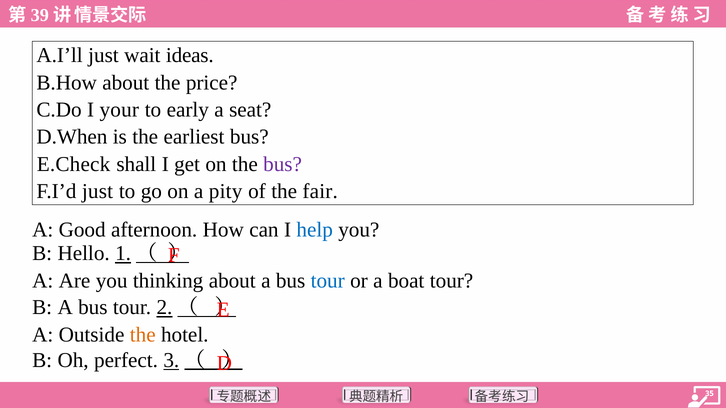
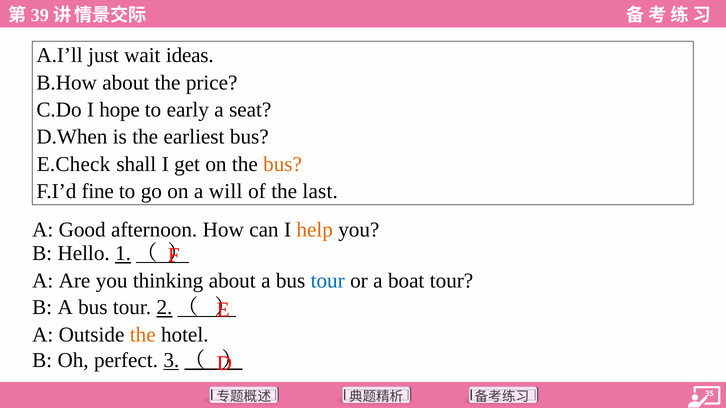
your: your -> hope (120, 110)
bus colour: purple -> orange (283, 164)
F.I’d just: just -> fine (98, 192)
pity: pity -> will (226, 192)
fair: fair -> last (320, 192)
help colour: blue -> orange (315, 230)
